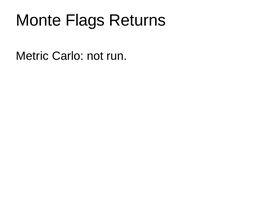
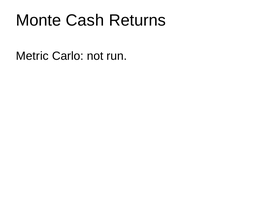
Flags: Flags -> Cash (85, 20)
